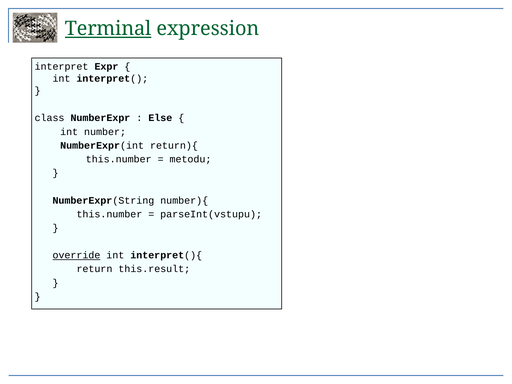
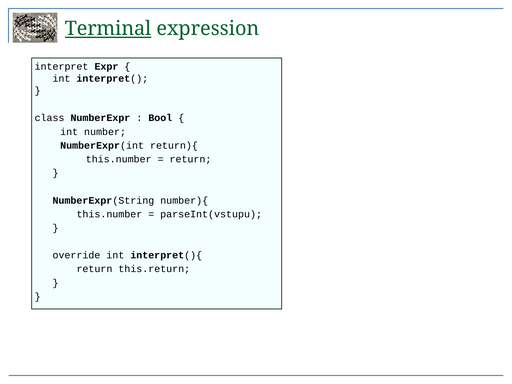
Else: Else -> Bool (160, 118)
metodu: metodu -> return (190, 159)
override underline: present -> none (76, 255)
this.result: this.result -> this.return (154, 269)
